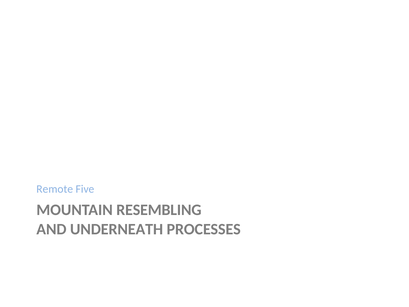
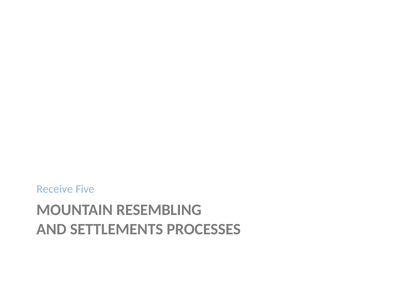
Remote: Remote -> Receive (55, 189)
UNDERNEATH: UNDERNEATH -> SETTLEMENTS (117, 229)
